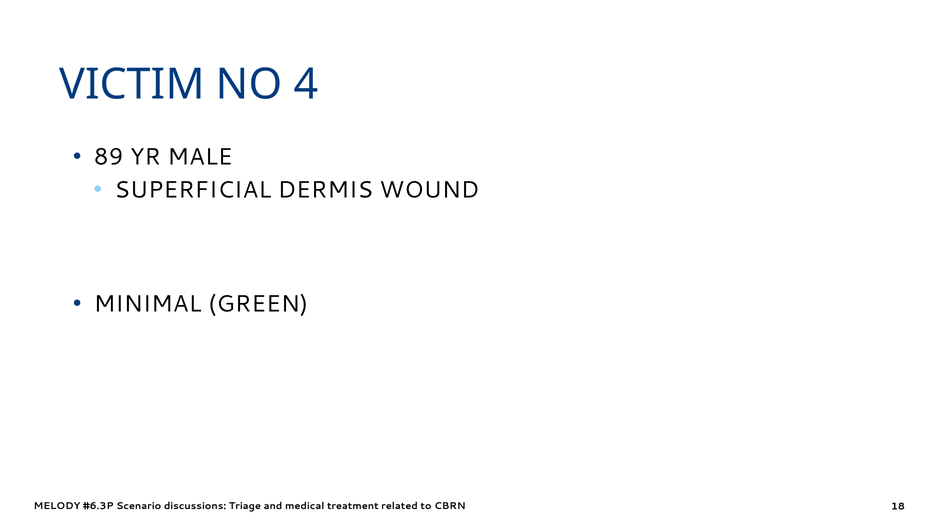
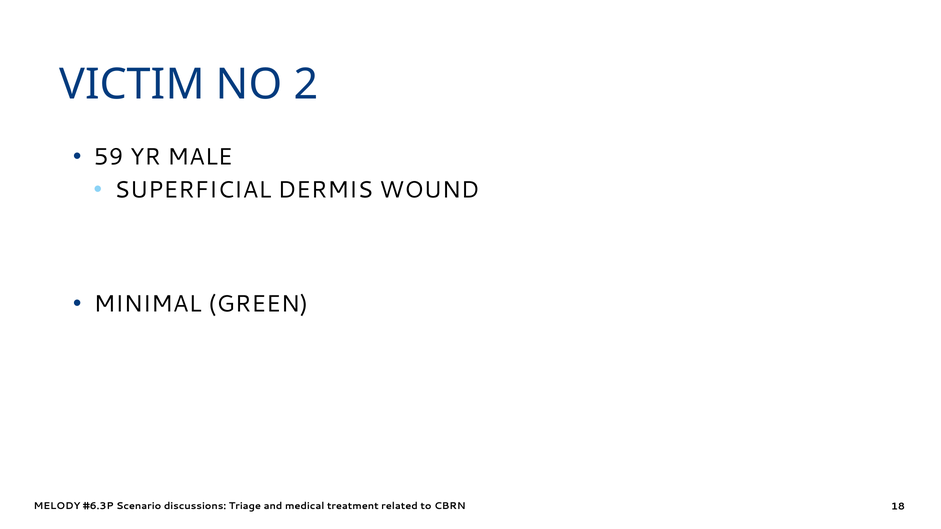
4: 4 -> 2 (306, 85)
89: 89 -> 59 (109, 157)
